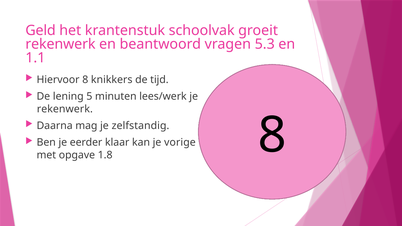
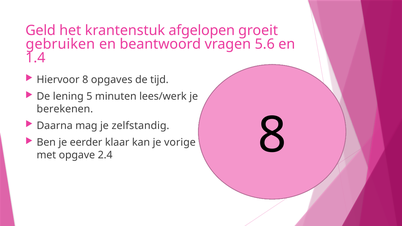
schoolvak: schoolvak -> afgelopen (202, 31)
rekenwerk: rekenwerk -> gebruiken (60, 44)
5.3: 5.3 -> 5.6 (265, 44)
1.1: 1.1 -> 1.4 (35, 58)
knikkers: knikkers -> opgaves (112, 80)
rekenwerk: rekenwerk -> berekenen (65, 109)
1.8: 1.8 -> 2.4 (105, 155)
